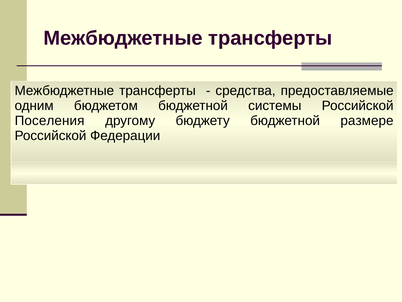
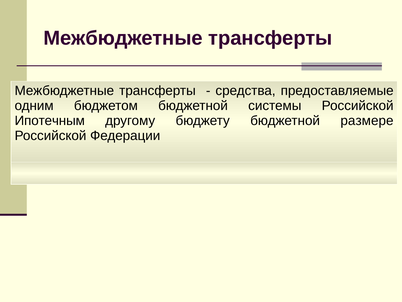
Поселения: Поселения -> Ипотечным (50, 121)
